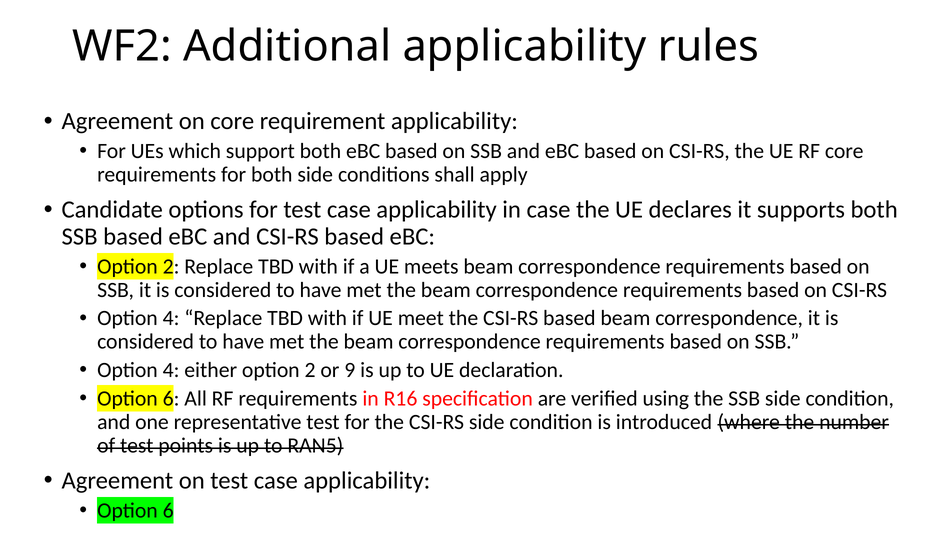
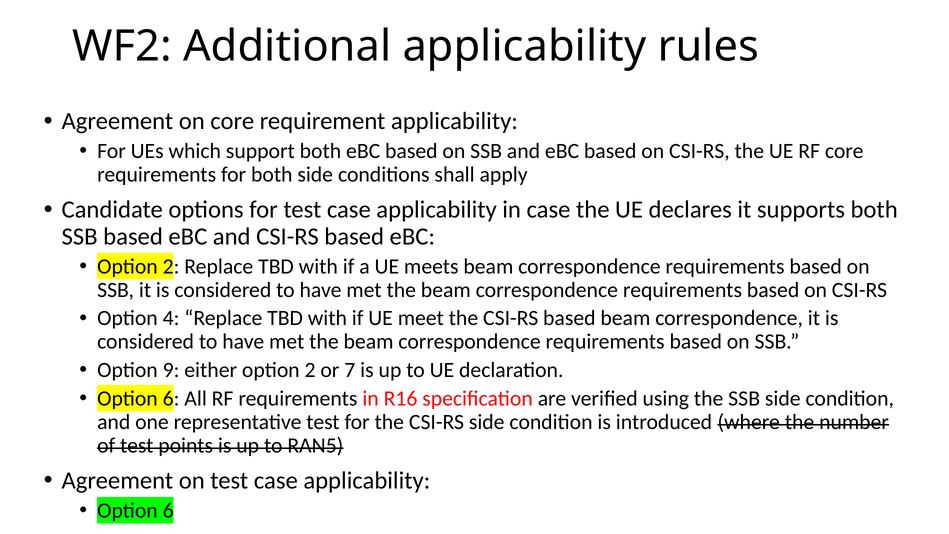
4: 4 -> 9 (171, 370)
9: 9 -> 7 (350, 370)
